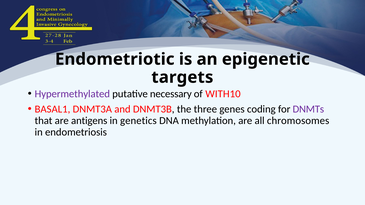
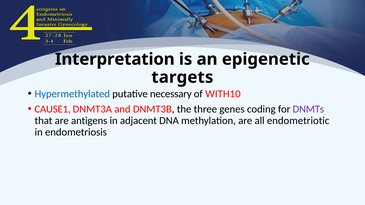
Endometriotic: Endometriotic -> Interpretation (115, 59)
Hypermethylated colour: purple -> blue (72, 94)
BASAL1: BASAL1 -> CAUSE1 (53, 109)
genetics: genetics -> adjacent (138, 121)
chromosomes: chromosomes -> endometriotic (298, 121)
